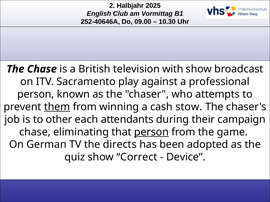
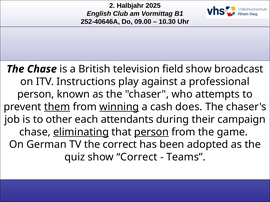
with: with -> field (173, 69)
Sacramento: Sacramento -> Instructions (86, 82)
winning underline: none -> present (119, 107)
stow: stow -> does (189, 107)
eliminating underline: none -> present (81, 132)
the directs: directs -> correct (120, 145)
Device: Device -> Teams (186, 157)
